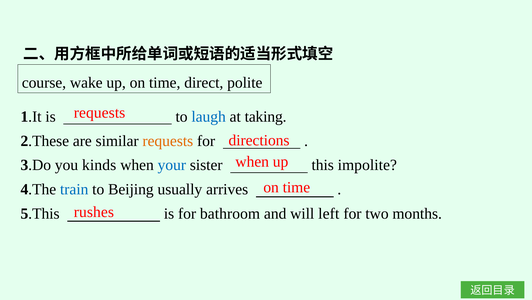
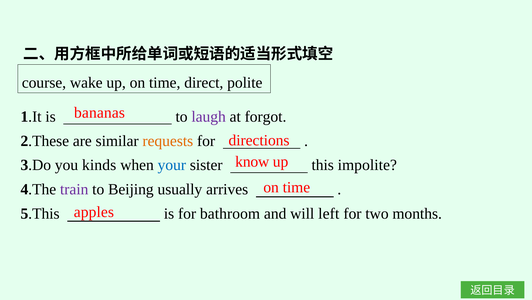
requests: requests -> bananas (100, 112)
laugh colour: blue -> purple (209, 116)
taking: taking -> forgot (266, 116)
when: when -> know (252, 161)
train colour: blue -> purple (74, 189)
rushes: rushes -> apples (94, 212)
